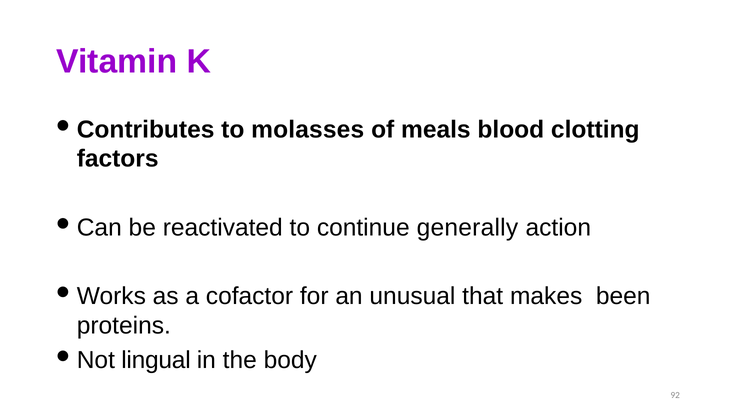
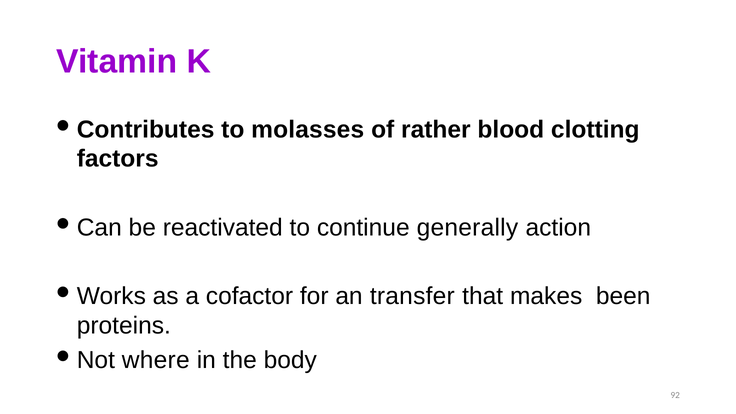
meals: meals -> rather (436, 129)
unusual: unusual -> transfer (412, 296)
lingual: lingual -> where (156, 360)
